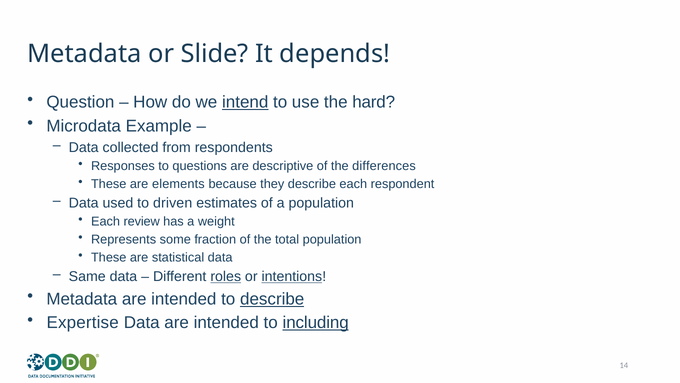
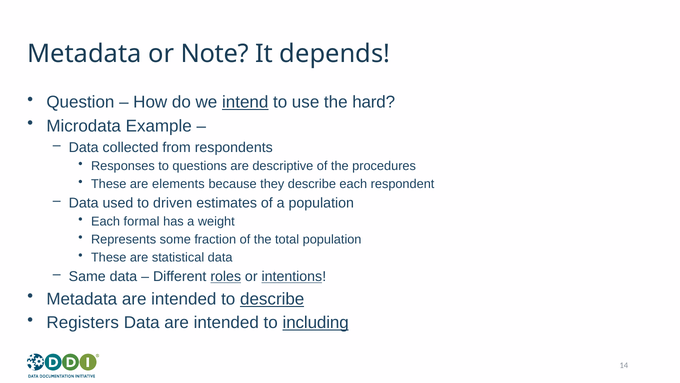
Slide: Slide -> Note (215, 54)
differences: differences -> procedures (384, 166)
review: review -> formal (142, 221)
Expertise: Expertise -> Registers (83, 322)
